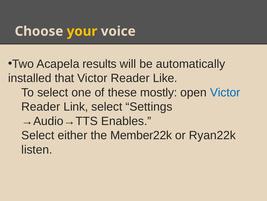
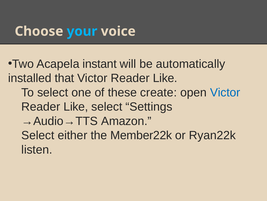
your colour: yellow -> light blue (82, 31)
results: results -> instant (100, 64)
mostly: mostly -> create (159, 92)
Link: Link -> Like (76, 106)
Enables: Enables -> Amazon (126, 121)
